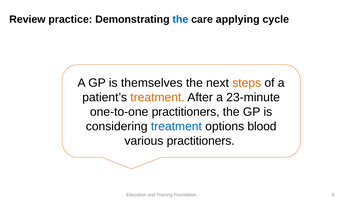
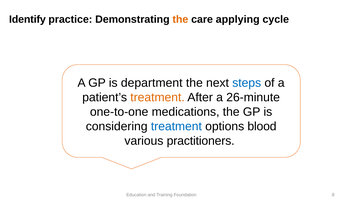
Review: Review -> Identify (27, 19)
the colour: blue -> orange (180, 19)
themselves: themselves -> department (152, 83)
steps colour: orange -> blue (247, 83)
23-minute: 23-minute -> 26-minute (253, 97)
one-to-one practitioners: practitioners -> medications (186, 112)
